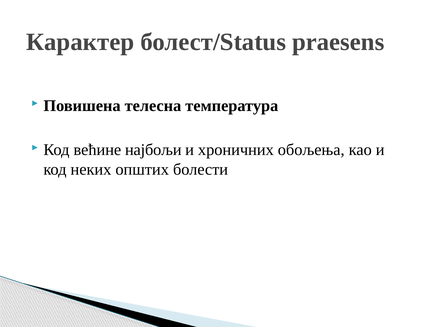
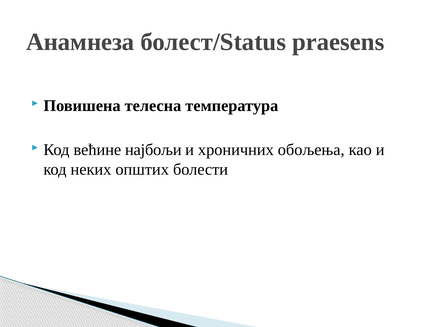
Карактер: Карактер -> Анамнеза (80, 42)
